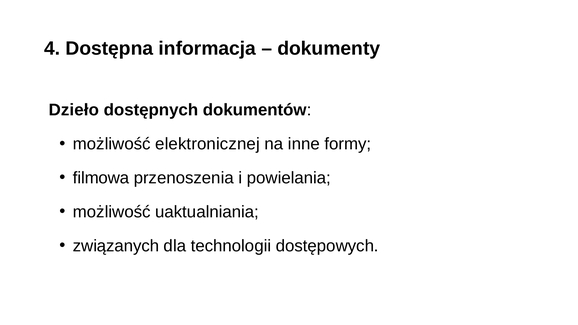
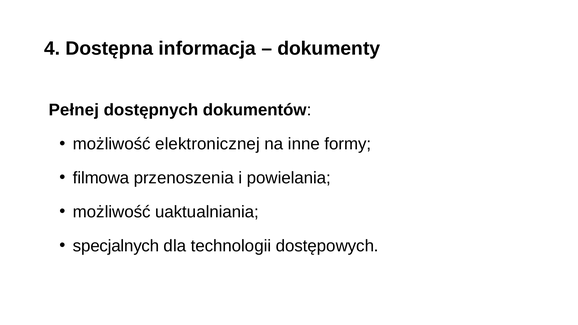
Dzieło: Dzieło -> Pełnej (74, 110)
związanych: związanych -> specjalnych (116, 246)
